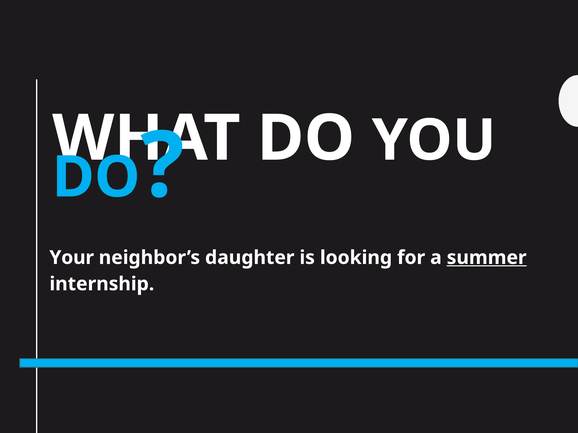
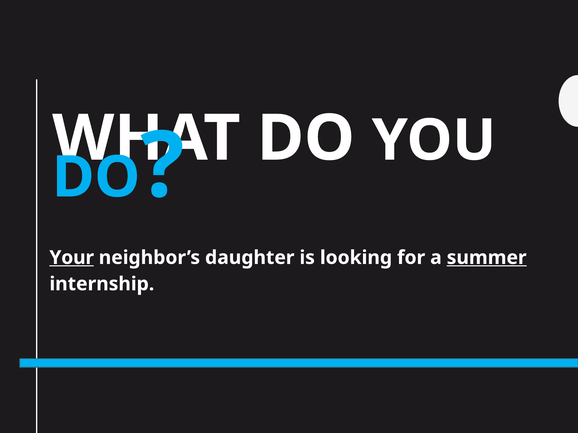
Your underline: none -> present (72, 258)
